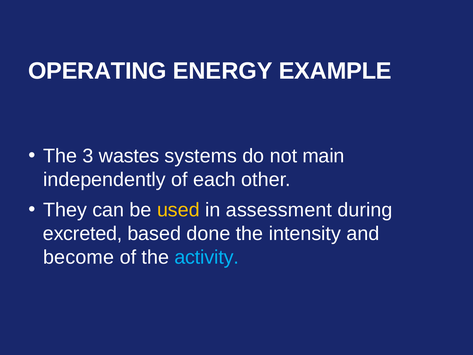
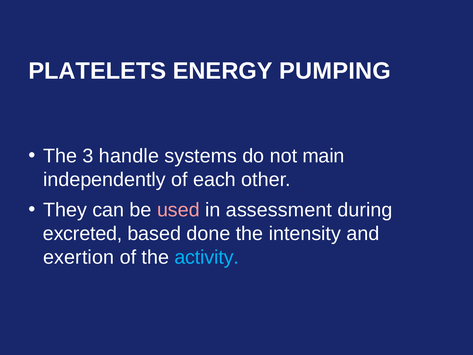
OPERATING: OPERATING -> PLATELETS (97, 71)
EXAMPLE: EXAMPLE -> PUMPING (335, 71)
wastes: wastes -> handle (129, 156)
used colour: yellow -> pink (178, 210)
become: become -> exertion (79, 257)
